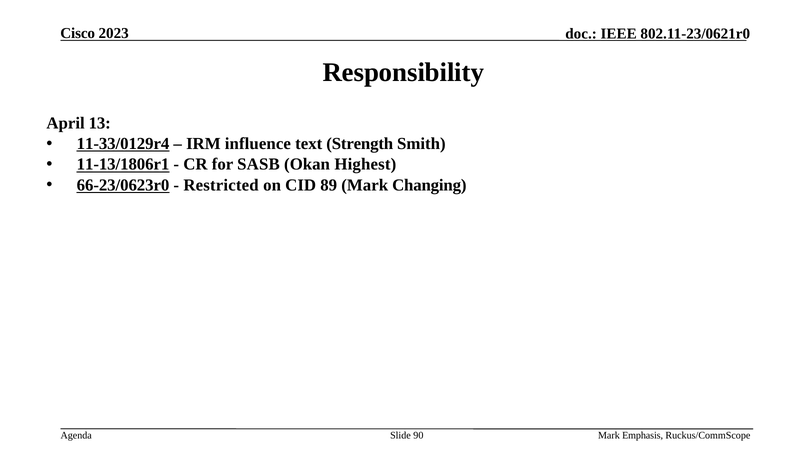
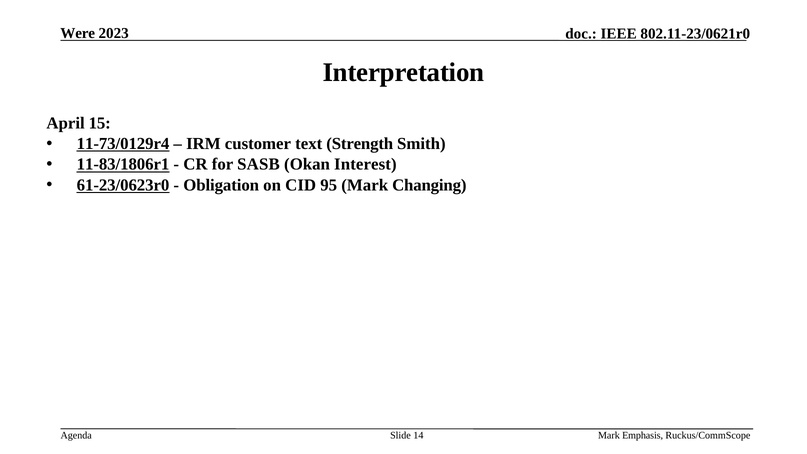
Cisco: Cisco -> Were (78, 33)
Responsibility: Responsibility -> Interpretation (403, 72)
13: 13 -> 15 (100, 123)
11-33/0129r4: 11-33/0129r4 -> 11-73/0129r4 (123, 144)
influence: influence -> customer (258, 144)
11-13/1806r1: 11-13/1806r1 -> 11-83/1806r1 (123, 164)
Highest: Highest -> Interest (365, 164)
66-23/0623r0: 66-23/0623r0 -> 61-23/0623r0 (123, 185)
Restricted: Restricted -> Obligation (221, 185)
89: 89 -> 95 (329, 185)
90: 90 -> 14 (418, 435)
